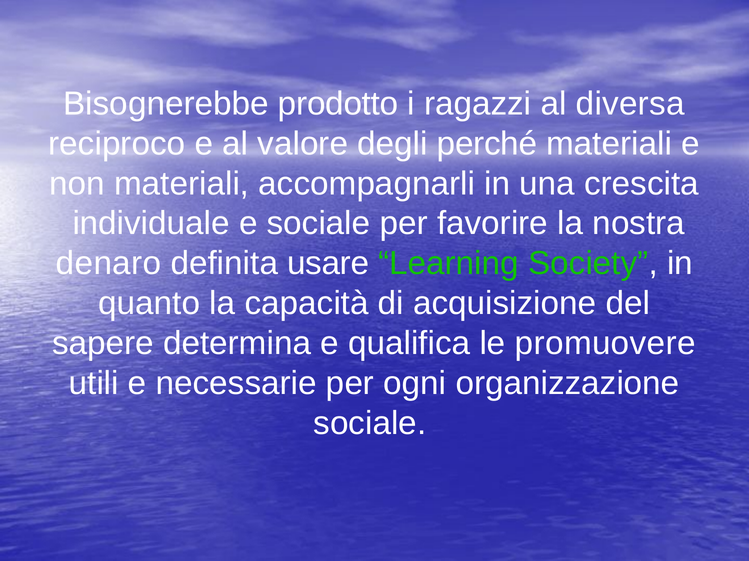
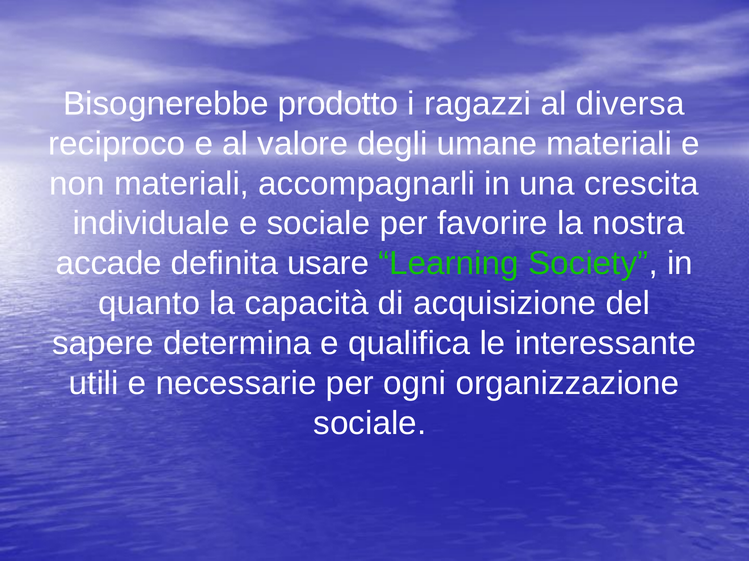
perché: perché -> umane (487, 144)
denaro: denaro -> accade (109, 264)
promuovere: promuovere -> interessante (605, 344)
